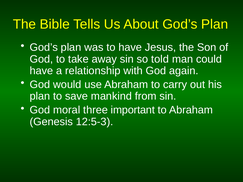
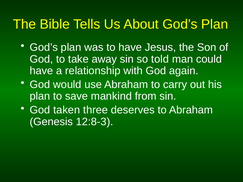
moral: moral -> taken (67, 110)
important: important -> deserves (133, 110)
12:5-3: 12:5-3 -> 12:8-3 (95, 122)
